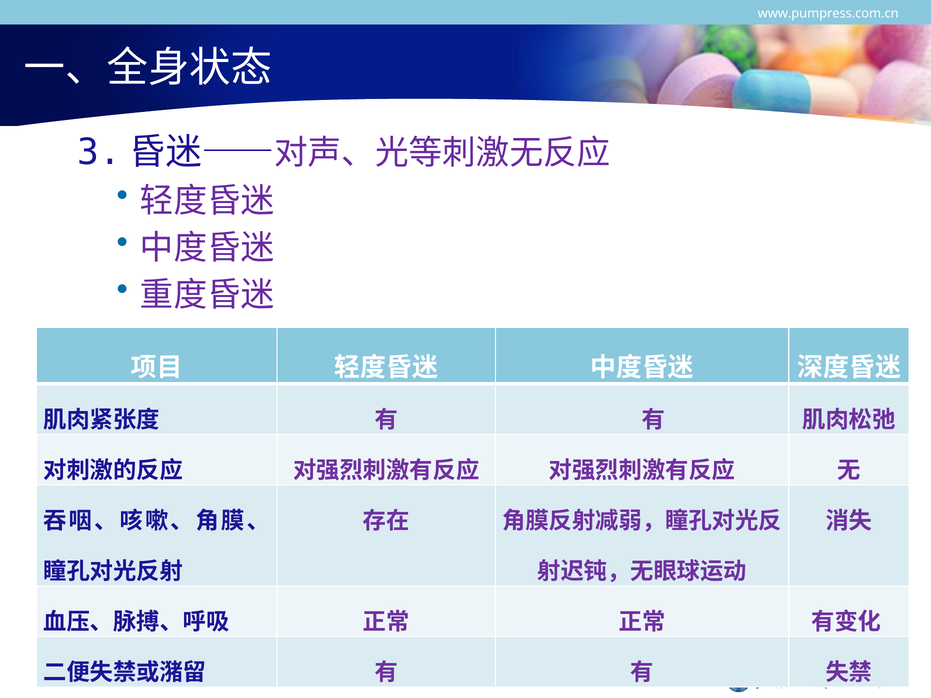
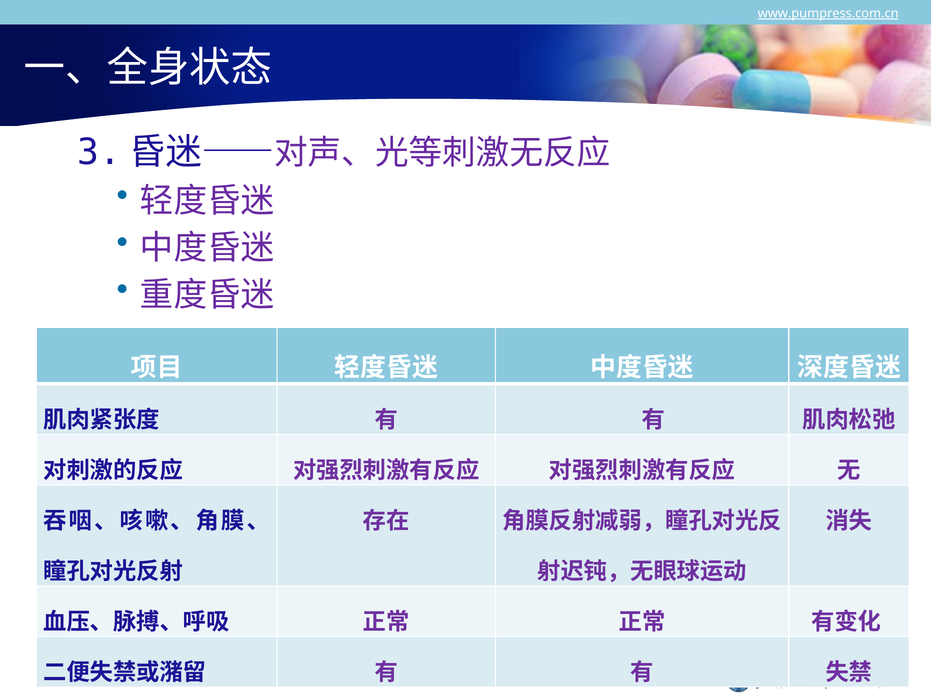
www.pumpress.com.cn underline: none -> present (828, 13)
